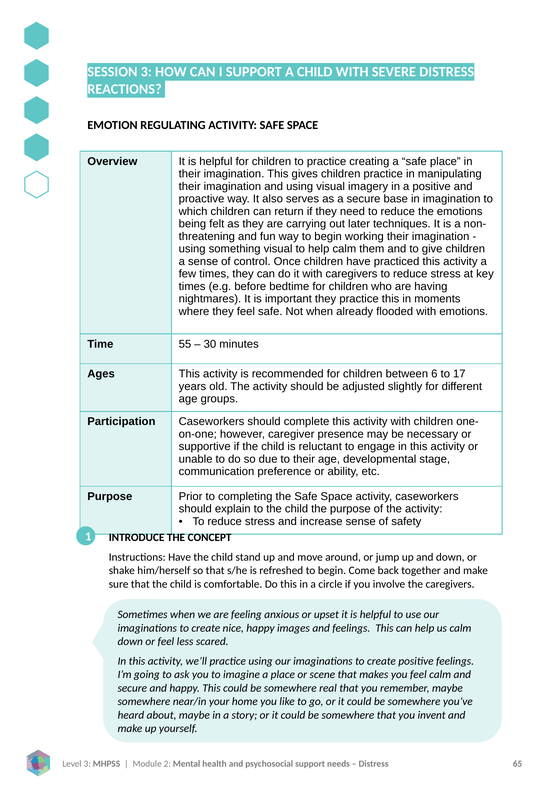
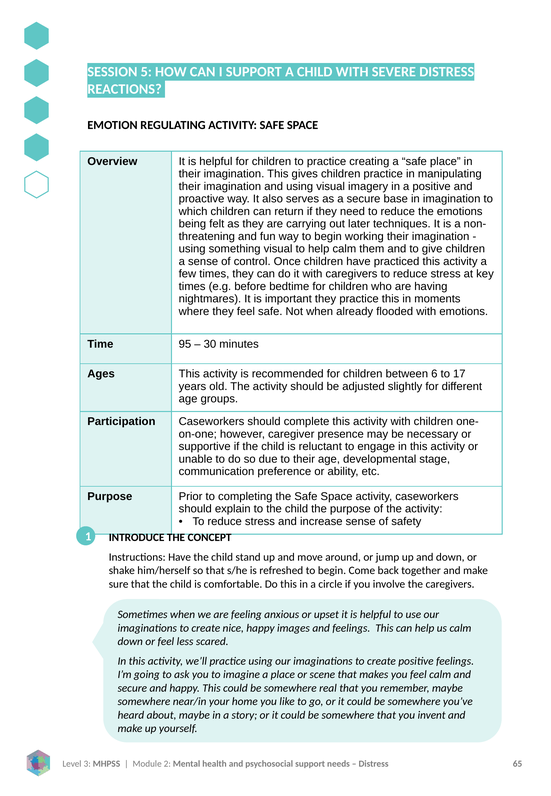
SESSION 3: 3 -> 5 (146, 72)
55: 55 -> 95 (185, 344)
